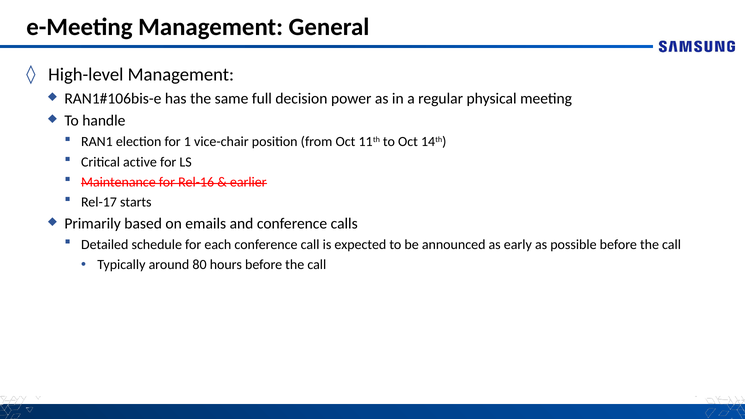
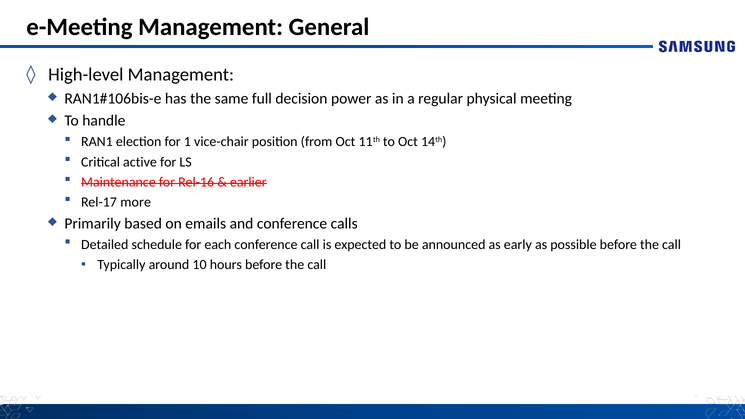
starts: starts -> more (136, 202)
80: 80 -> 10 (200, 265)
